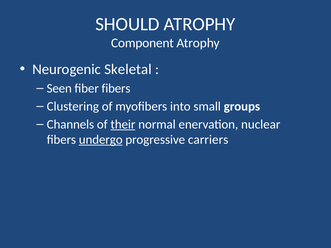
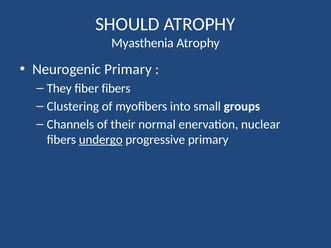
Component: Component -> Myasthenia (142, 43)
Neurogenic Skeletal: Skeletal -> Primary (128, 69)
Seen: Seen -> They (59, 88)
their underline: present -> none (123, 124)
progressive carriers: carriers -> primary (208, 140)
